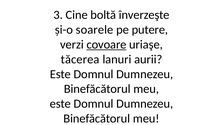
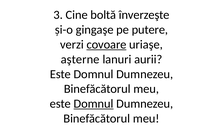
soarele: soarele -> gingaşe (95, 30)
tăcerea: tăcerea -> aşterne (80, 60)
Domnul underline: none -> present (94, 104)
